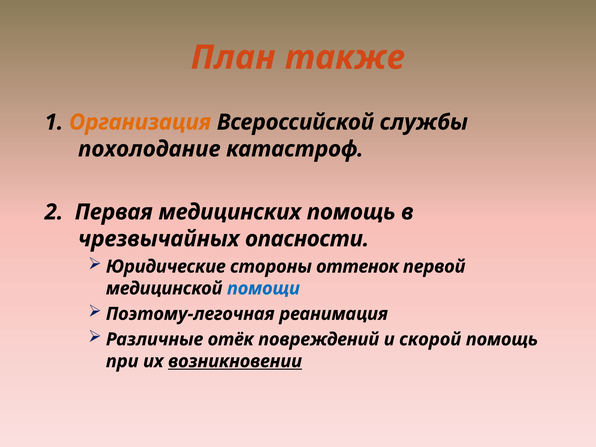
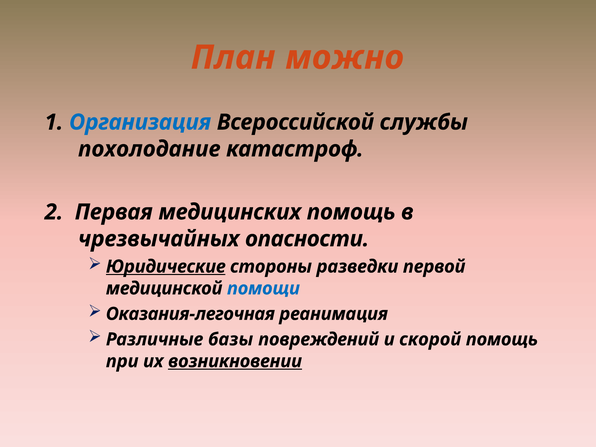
также: также -> можно (345, 58)
Организация colour: orange -> blue (140, 122)
Юридические underline: none -> present (166, 267)
оттенок: оттенок -> разведки (357, 267)
Поэтому-легочная: Поэтому-легочная -> Оказания-легочная (190, 314)
отёк: отёк -> базы (231, 339)
